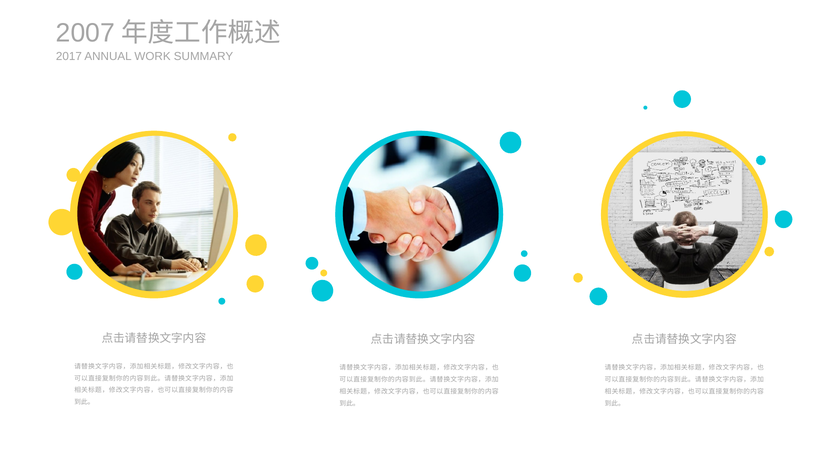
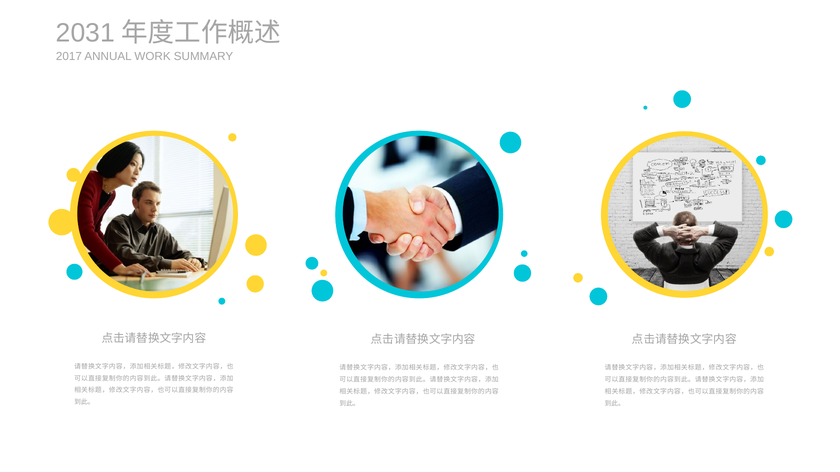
2007: 2007 -> 2031 (85, 33)
